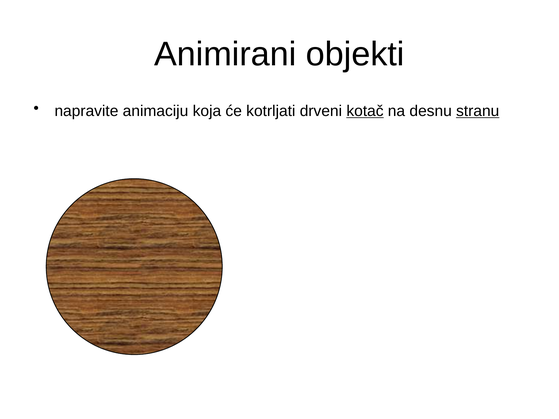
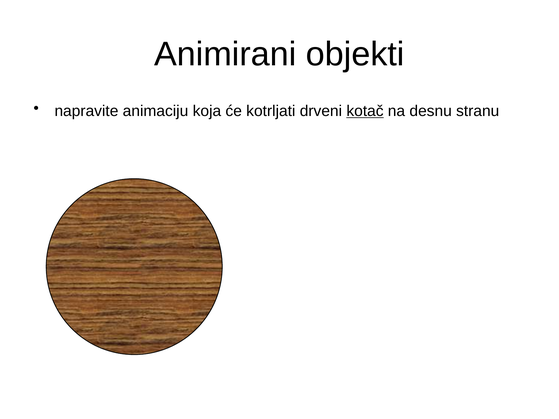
stranu underline: present -> none (478, 111)
